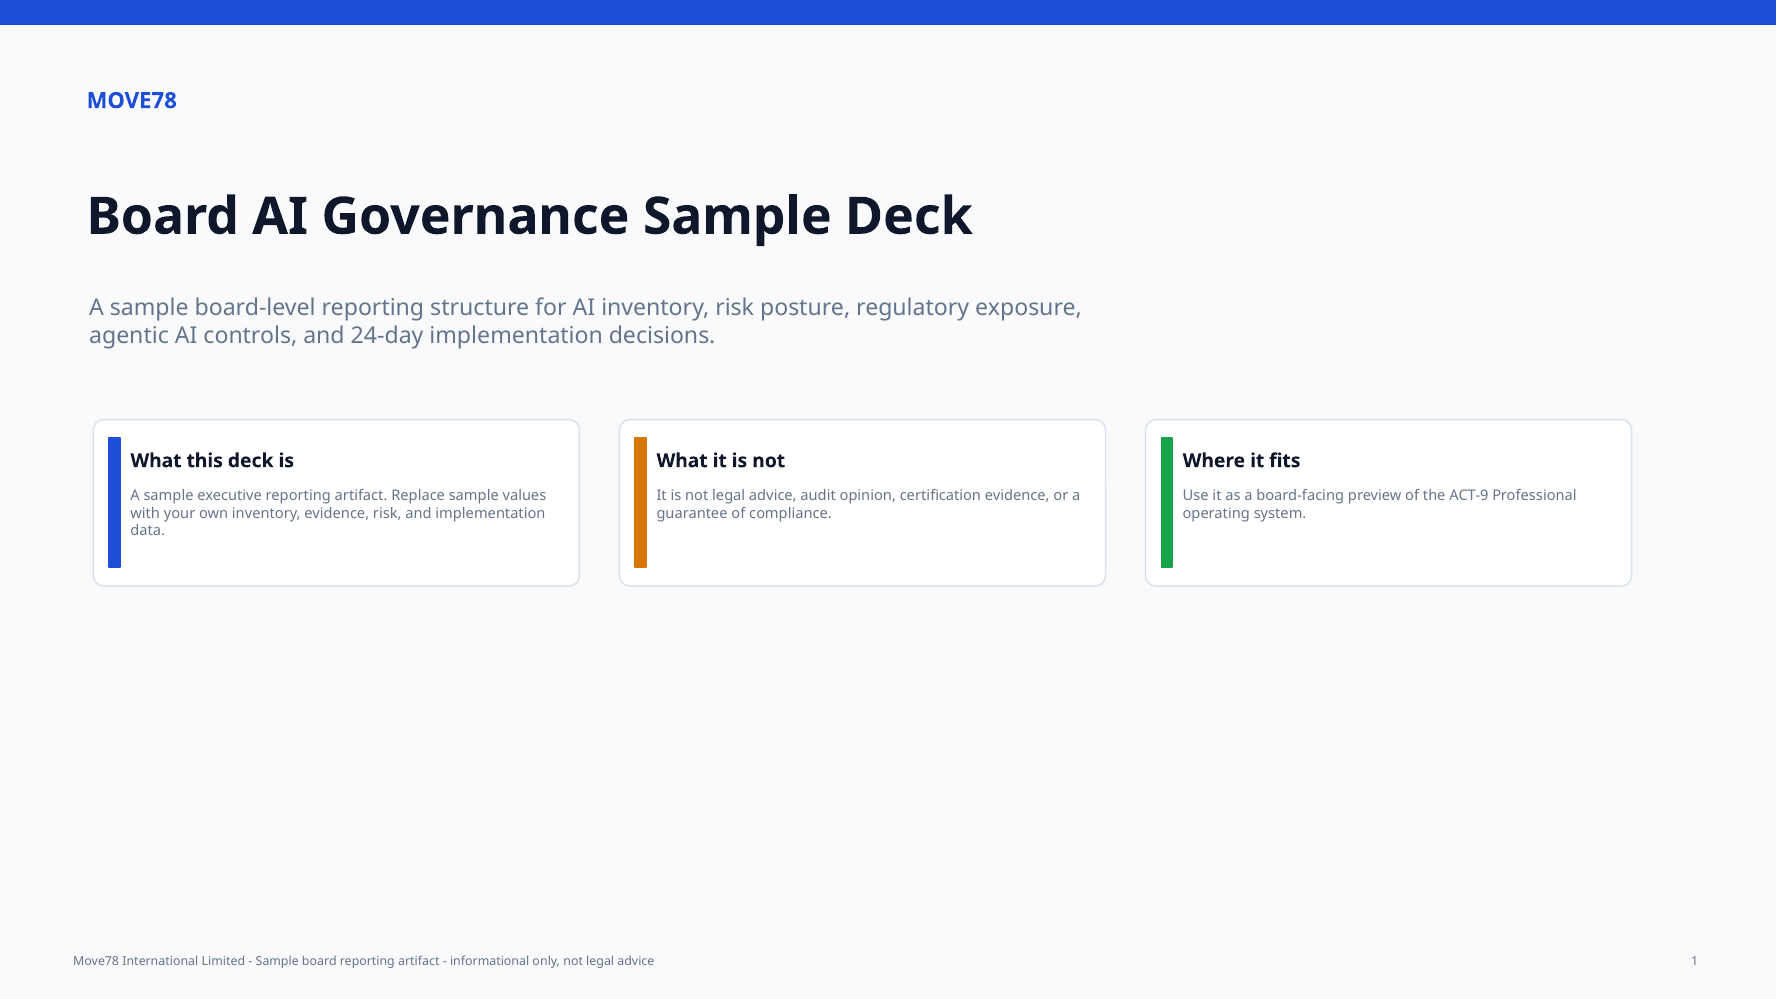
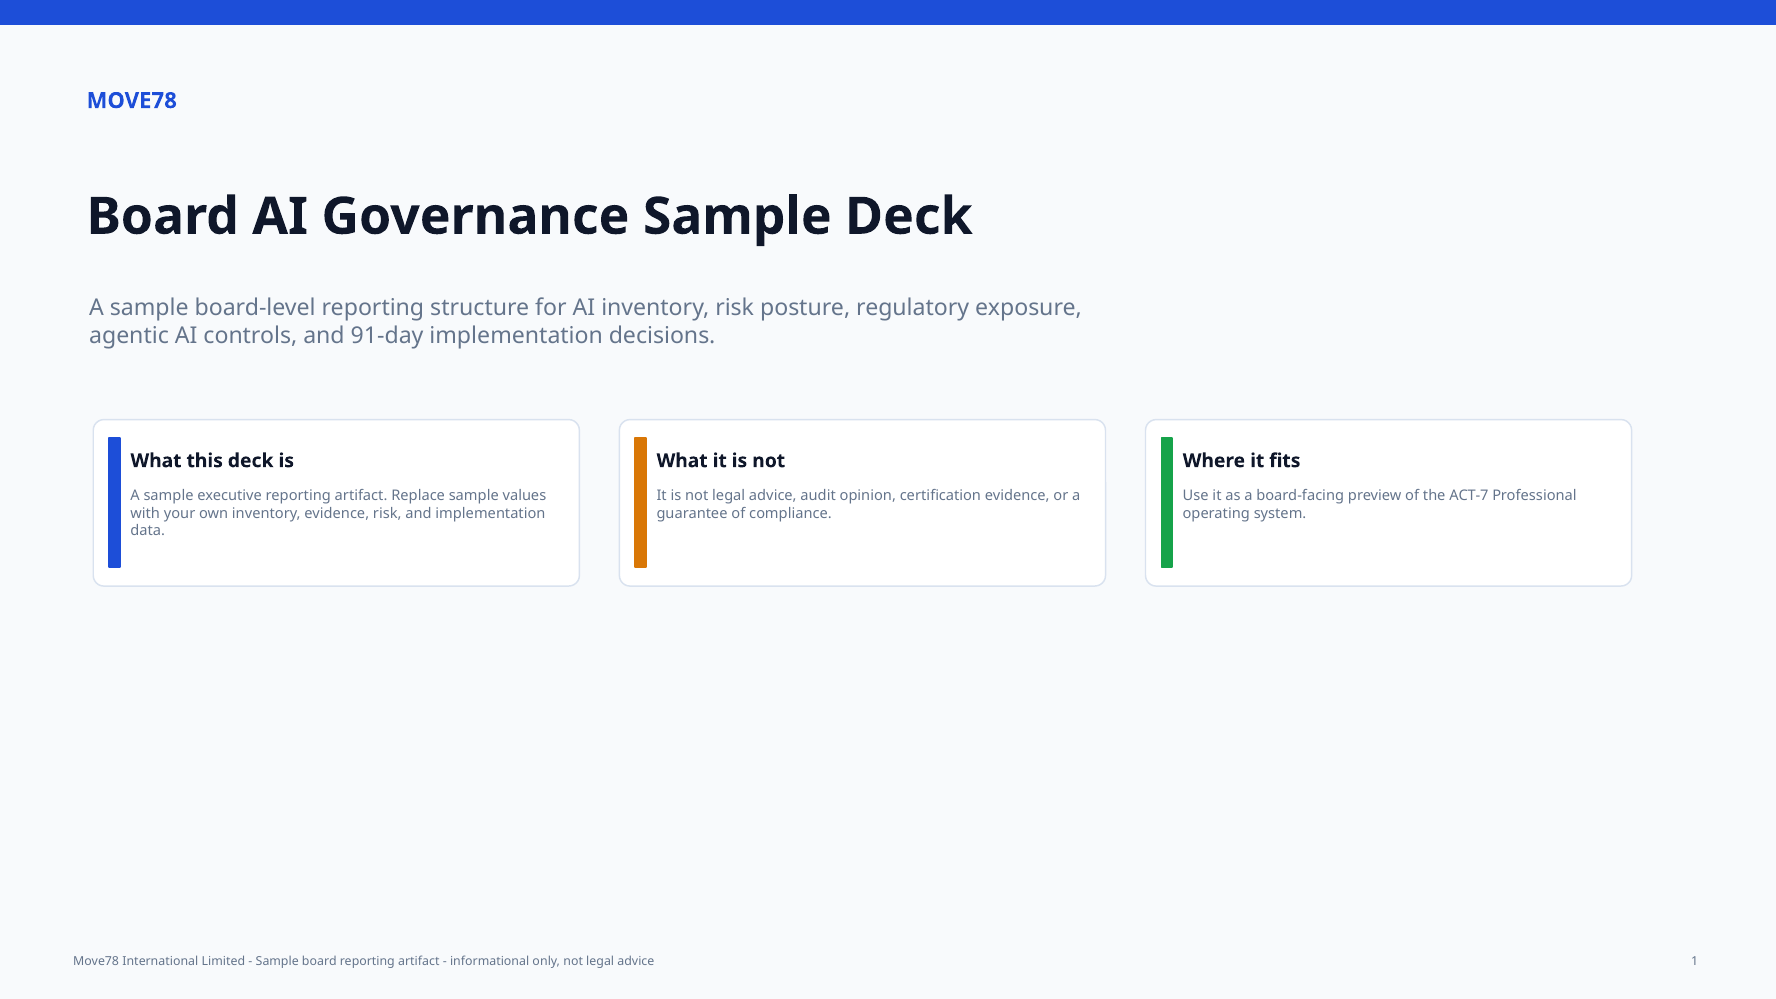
24-day: 24-day -> 91-day (387, 336)
ACT-9: ACT-9 -> ACT-7 (1469, 496)
